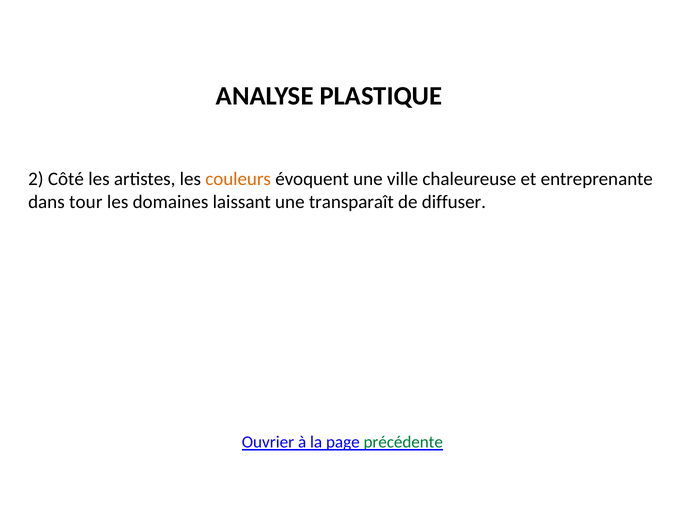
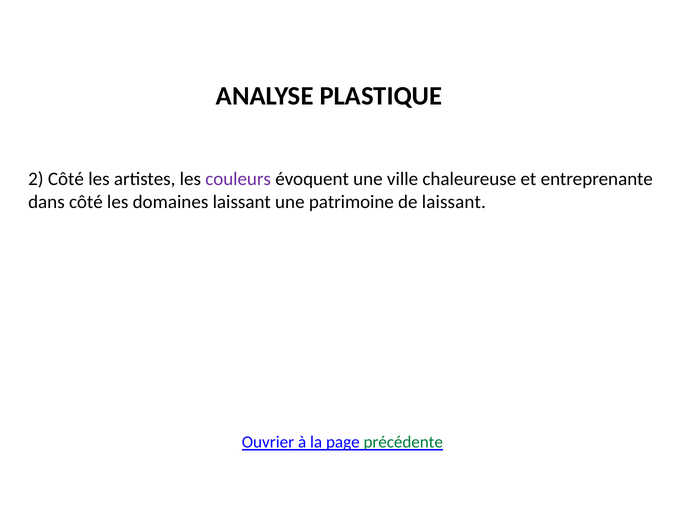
couleurs colour: orange -> purple (238, 179)
dans tour: tour -> côté (86, 202)
transparaît: transparaît -> patrimoine (351, 202)
de diffuser: diffuser -> laissant (454, 202)
